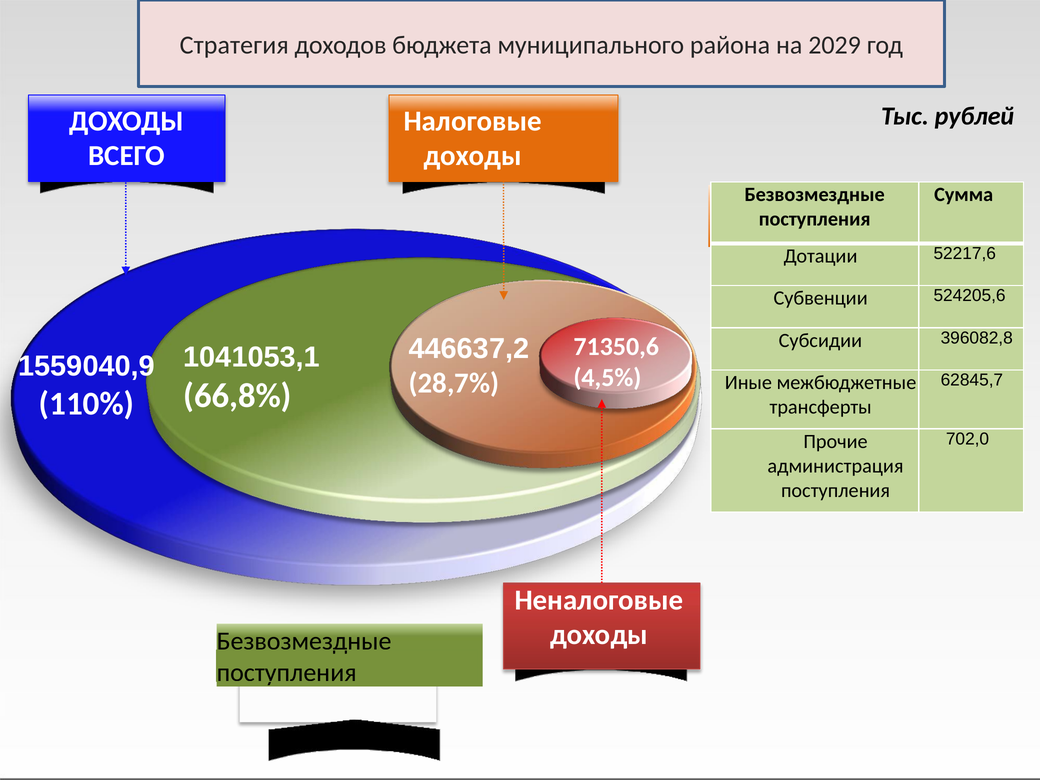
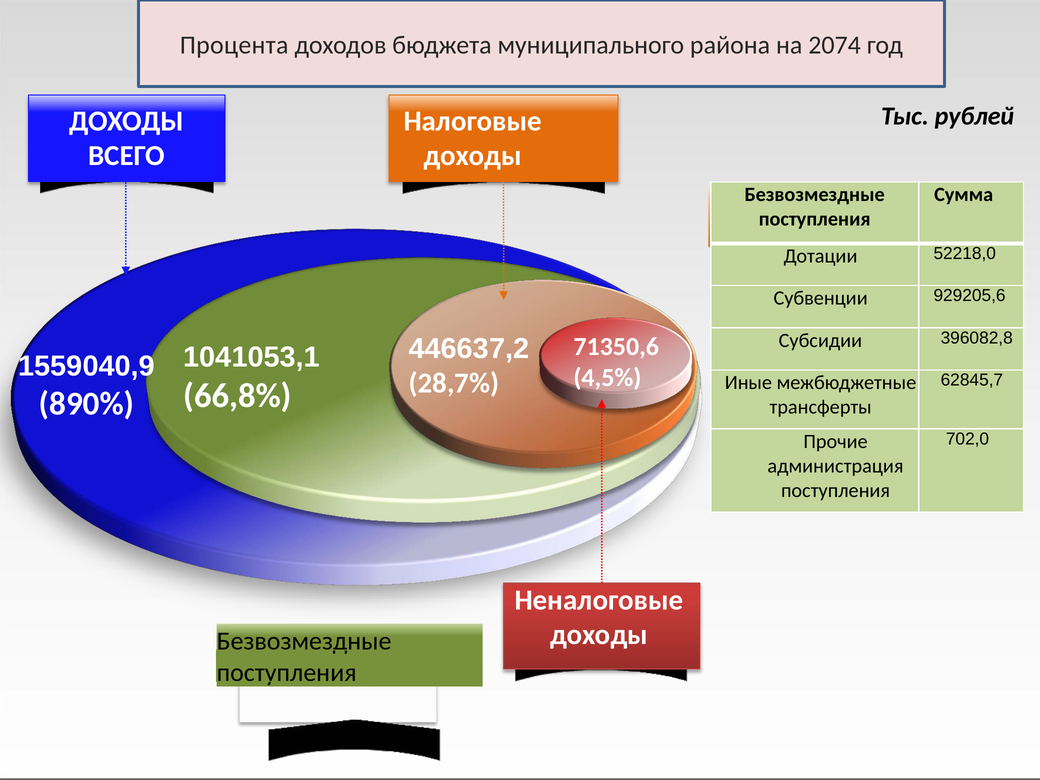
Стратегия: Стратегия -> Процента (234, 45)
2029: 2029 -> 2074 (835, 45)
52217,6: 52217,6 -> 52218,0 (965, 253)
524205,6: 524205,6 -> 929205,6 (970, 296)
110%: 110% -> 890% (87, 404)
